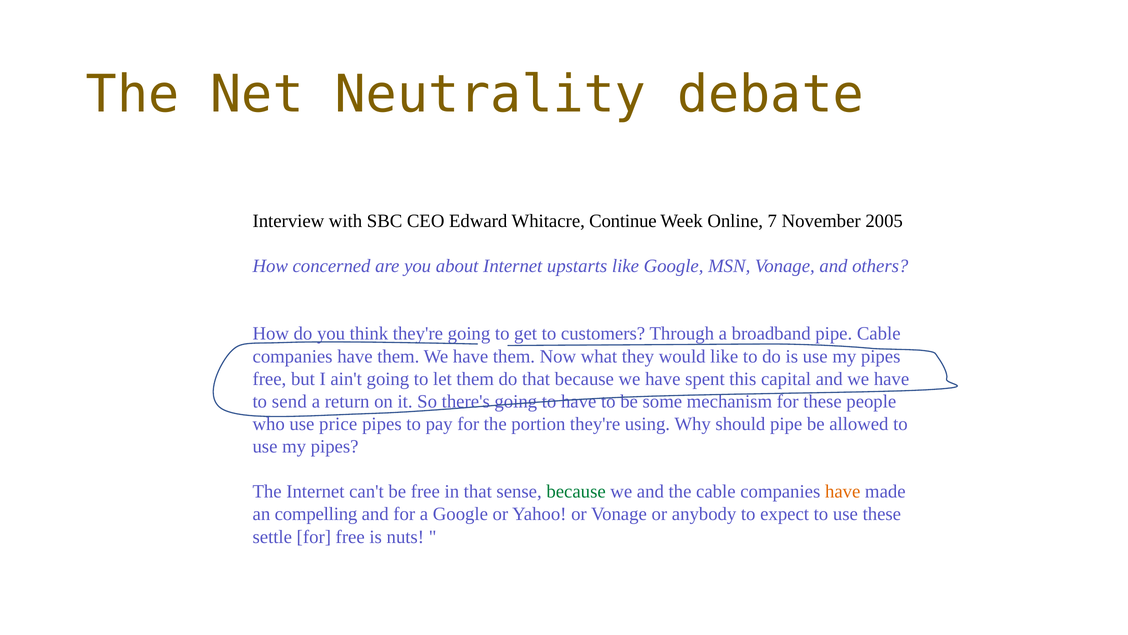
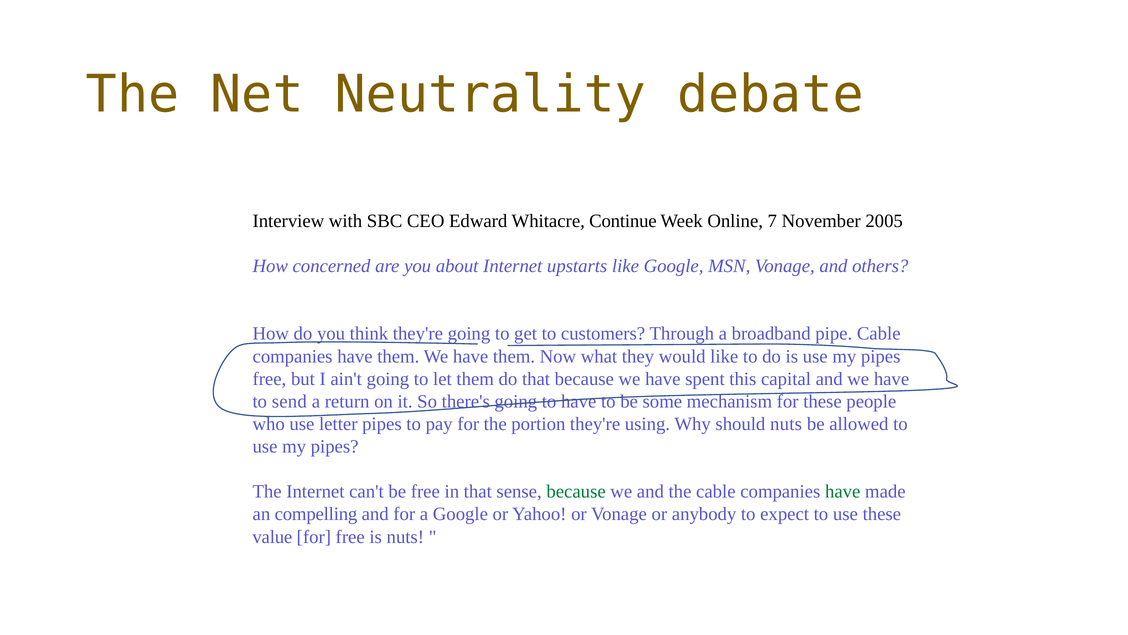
price: price -> letter (338, 424)
should pipe: pipe -> nuts (786, 424)
have colour: orange -> green (843, 491)
settle: settle -> value (272, 536)
